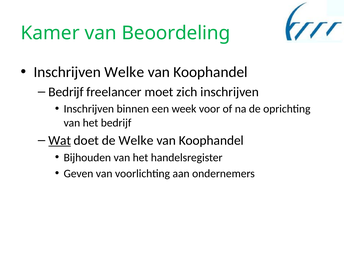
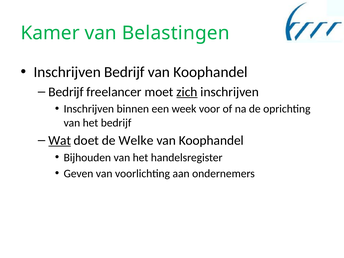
Beoordeling: Beoordeling -> Belastingen (176, 33)
Inschrijven Welke: Welke -> Bedrijf (124, 72)
zich underline: none -> present (187, 92)
